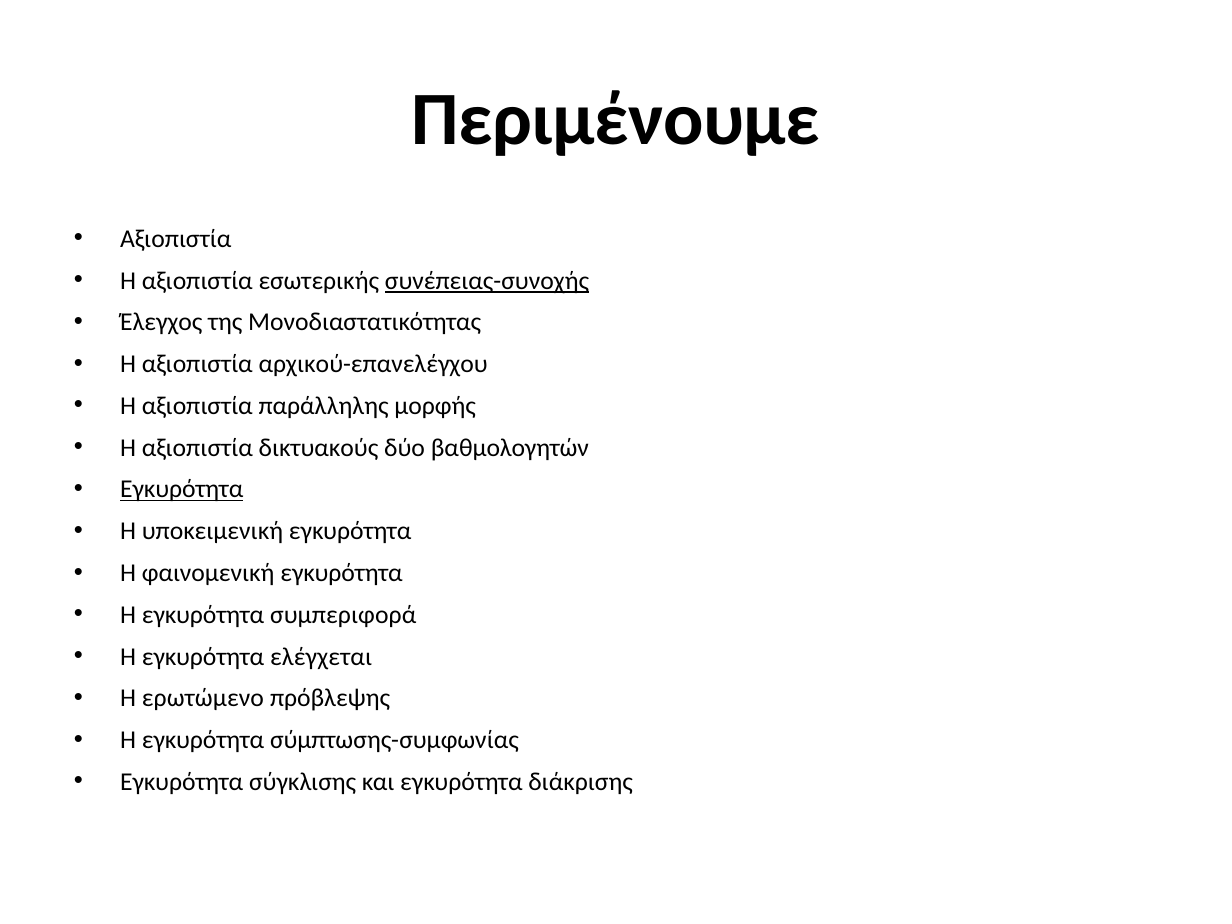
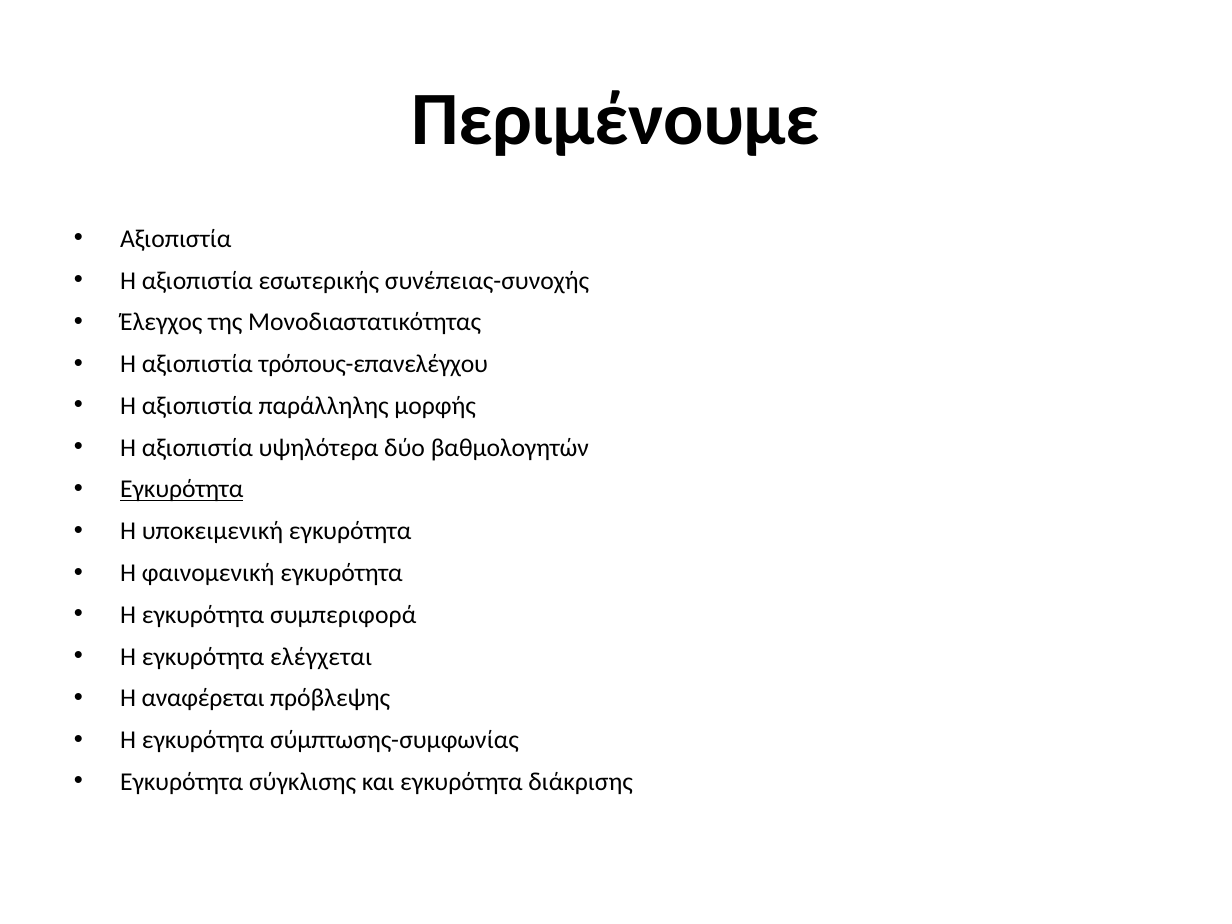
συνέπειας-συνοχής underline: present -> none (487, 281)
αρχικού-επανελέγχου: αρχικού-επανελέγχου -> τρόπους-επανελέγχου (373, 364)
δικτυακούς: δικτυακούς -> υψηλότερα (319, 448)
ερωτώμενο: ερωτώμενο -> αναφέρεται (203, 698)
